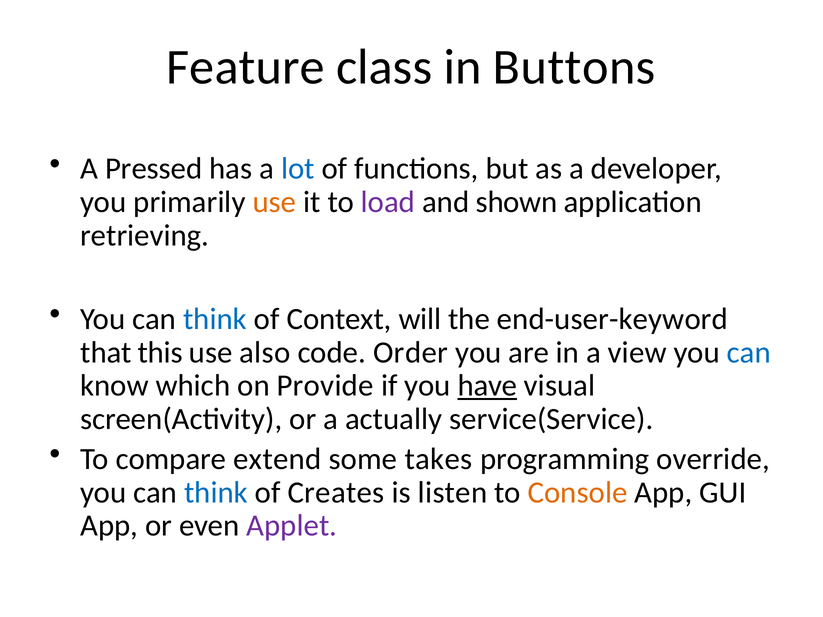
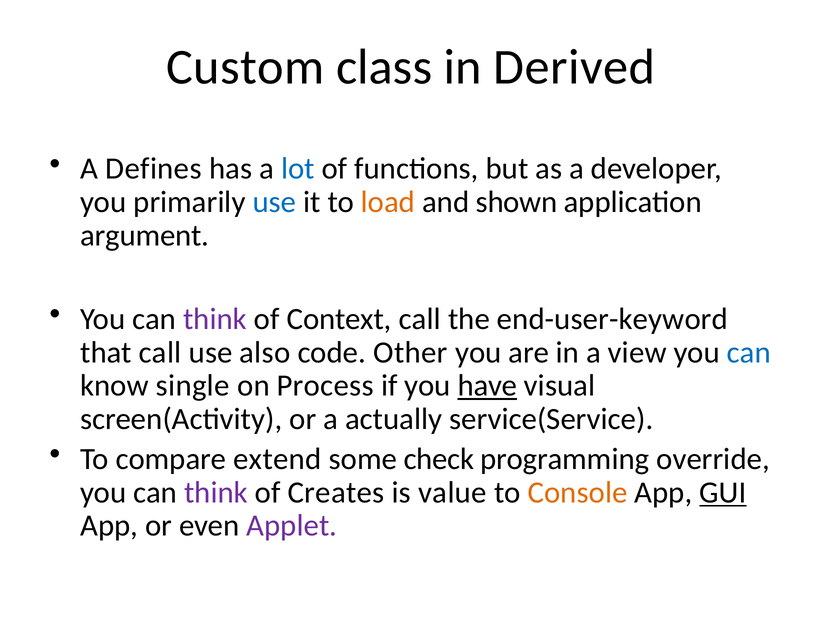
Feature: Feature -> Custom (245, 67)
Buttons: Buttons -> Derived (574, 67)
Pressed: Pressed -> Defines (154, 169)
use colour: orange -> blue (274, 202)
load colour: purple -> orange (388, 202)
retrieving: retrieving -> argument (145, 236)
think colour: blue -> purple (215, 319)
Context will: will -> call (420, 319)
that this: this -> call (160, 353)
Order: Order -> Other (411, 353)
which: which -> single (193, 386)
Provide: Provide -> Process (325, 386)
takes: takes -> check (439, 459)
think colour: blue -> purple (216, 493)
listen: listen -> value (453, 493)
GUI underline: none -> present (723, 493)
